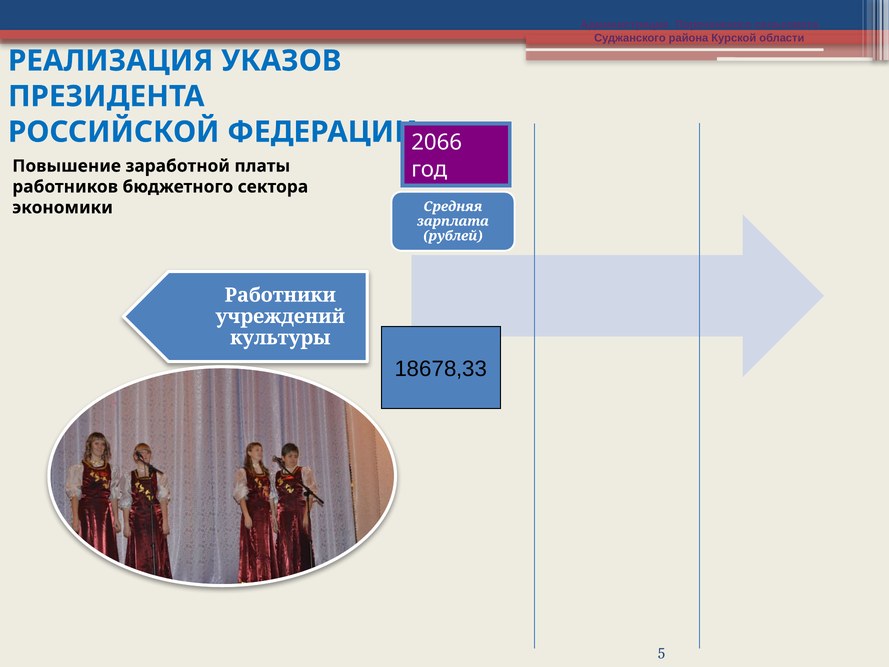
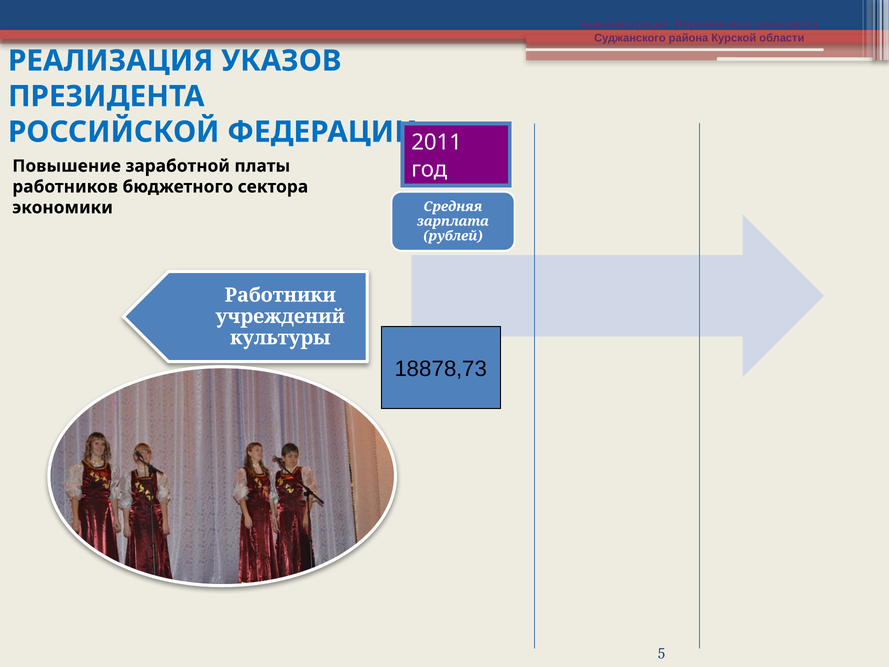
2066: 2066 -> 2011 (437, 143)
18678,33: 18678,33 -> 18878,73 (441, 369)
